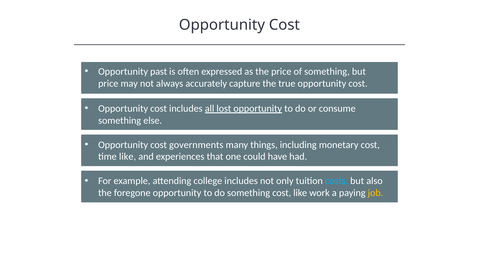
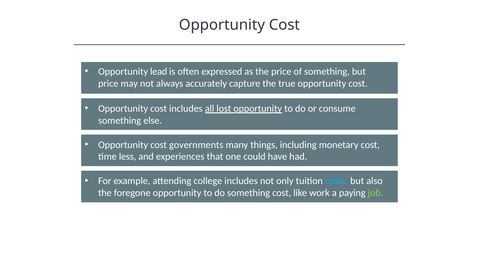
past: past -> lead (159, 72)
time like: like -> less (128, 157)
job colour: yellow -> light green (376, 193)
